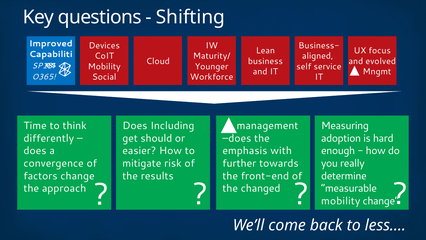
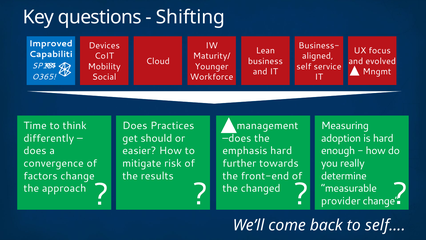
Including: Including -> Practices (172, 125)
emphasis with: with -> hard (281, 151)
mobility: mobility -> provider (341, 201)
less…: less… -> self… (385, 225)
